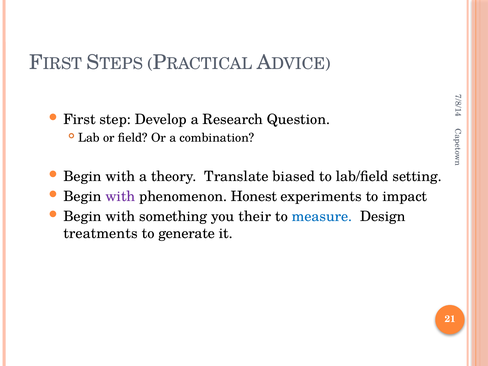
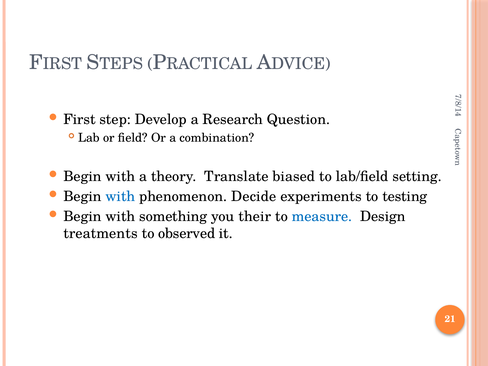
with colour: purple -> blue (120, 196)
Honest: Honest -> Decide (254, 196)
impact: impact -> testing (405, 196)
generate: generate -> observed (187, 233)
